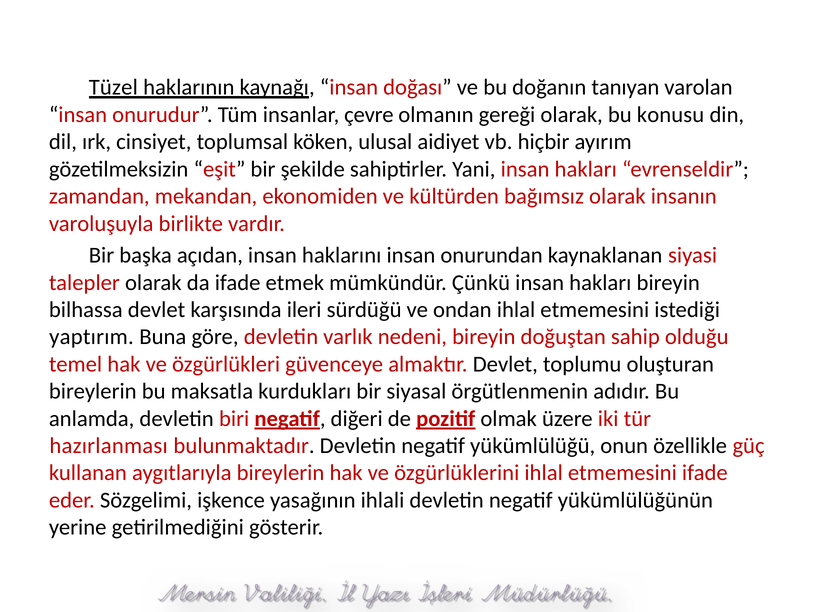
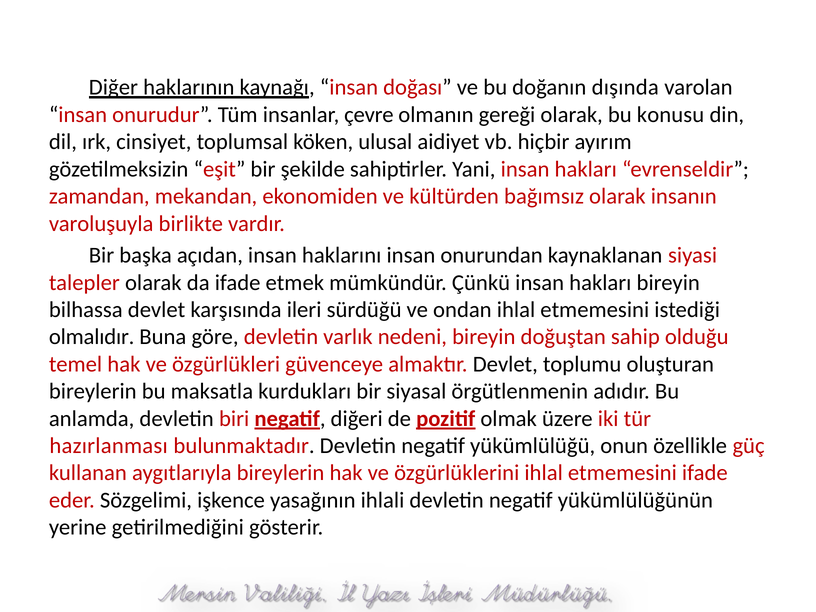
Tüzel: Tüzel -> Diğer (113, 88)
tanıyan: tanıyan -> dışında (625, 88)
yaptırım: yaptırım -> olmalıdır (92, 337)
